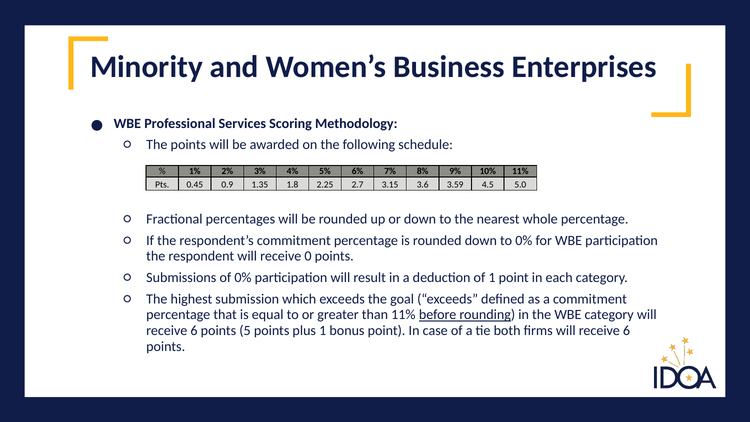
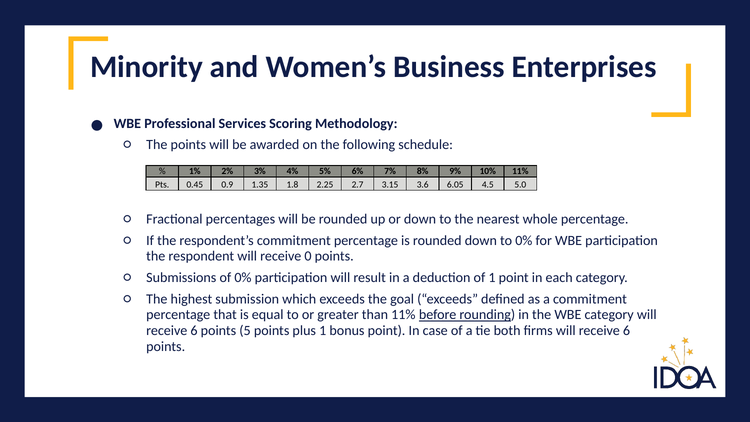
3.59: 3.59 -> 6.05 (455, 185)
